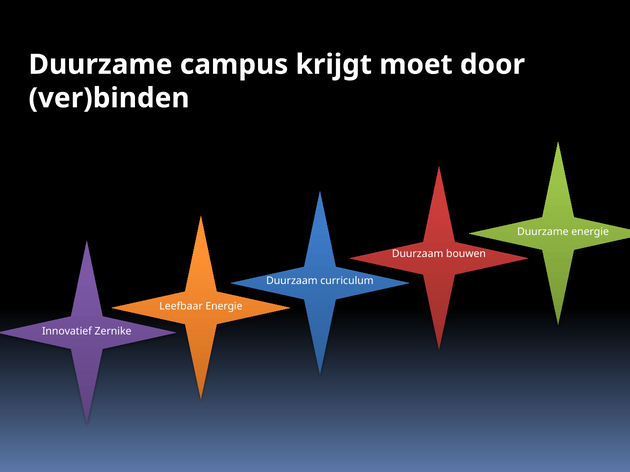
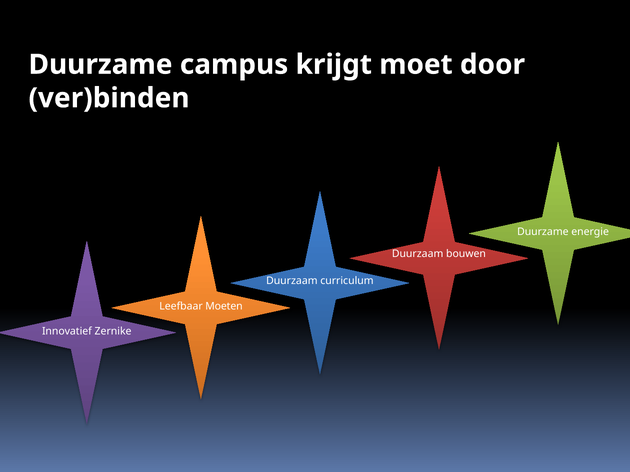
Leefbaar Energie: Energie -> Moeten (224, 307)
